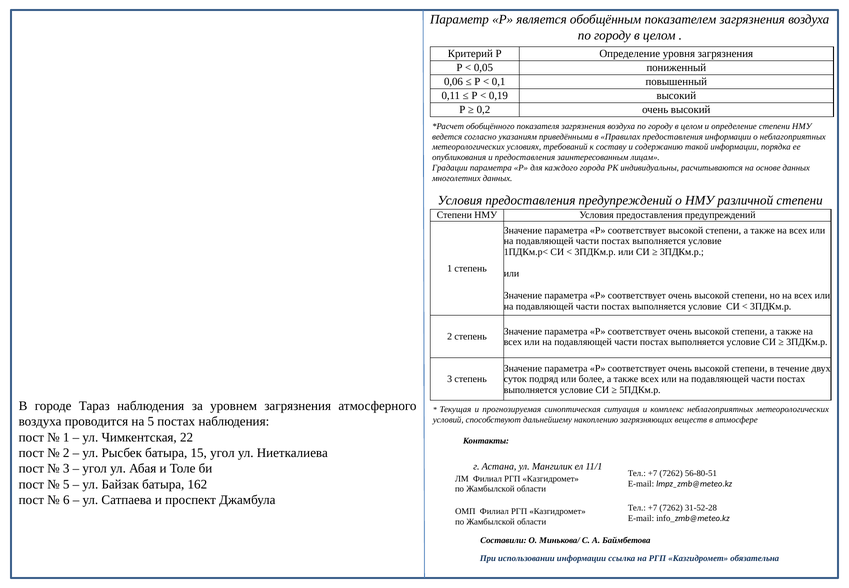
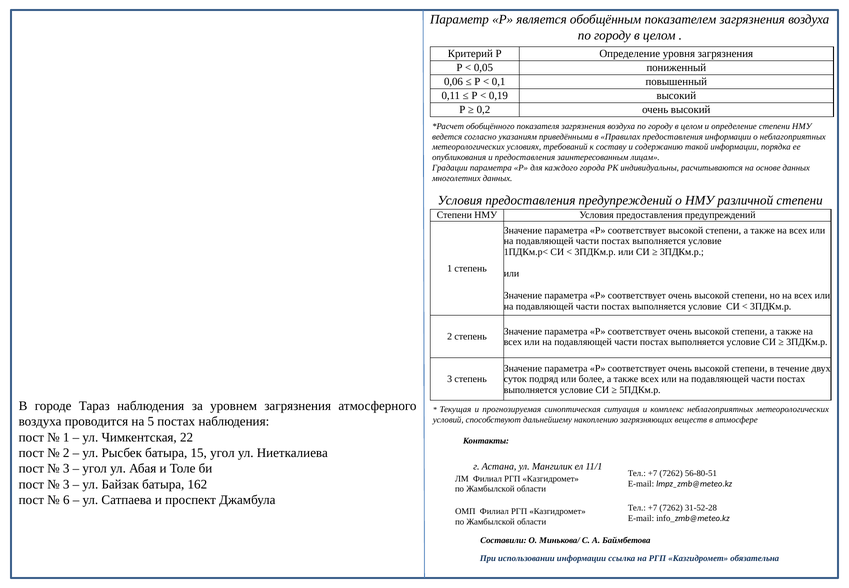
5: 5 -> 3 (66, 484)
